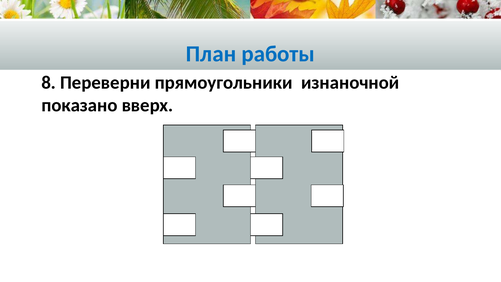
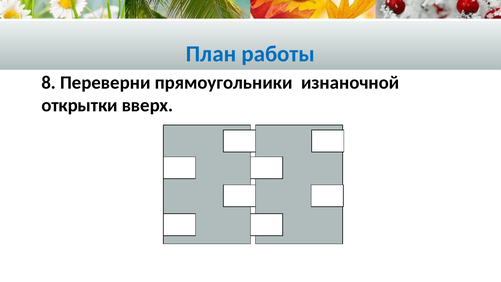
показано: показано -> открытки (80, 105)
